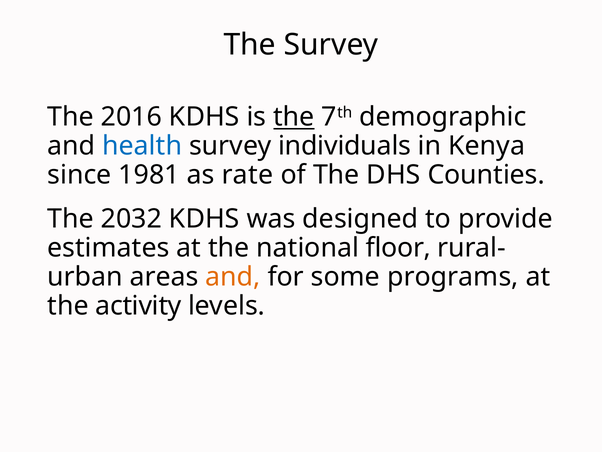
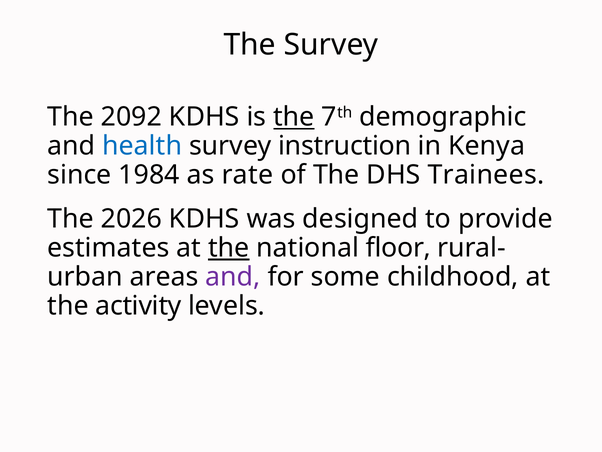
2016: 2016 -> 2092 (131, 117)
individuals: individuals -> instruction (345, 146)
1981: 1981 -> 1984 (149, 175)
Counties: Counties -> Trainees (486, 175)
2032: 2032 -> 2026 (131, 219)
the underline: none -> present (229, 248)
and colour: orange -> purple (233, 277)
programs: programs -> childhood (453, 277)
